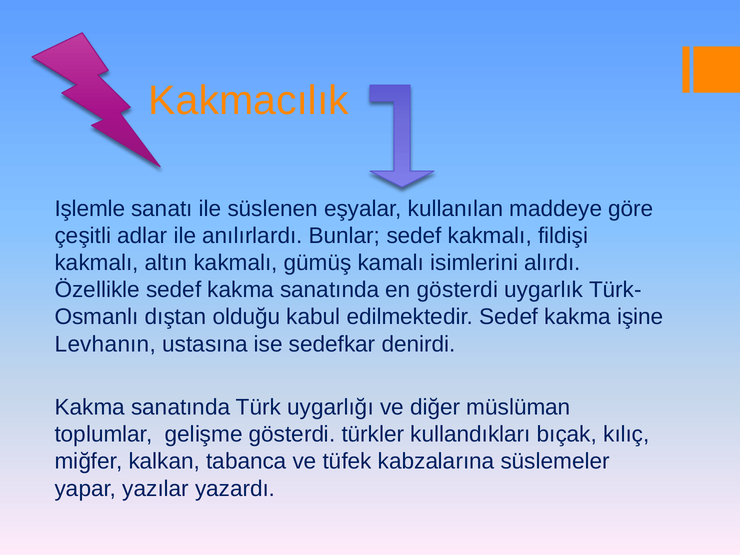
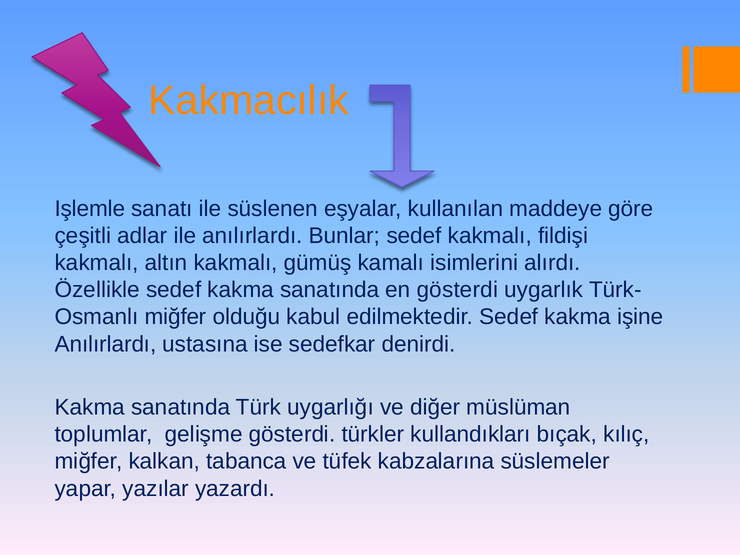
Osmanlı dıştan: dıştan -> miğfer (176, 317)
Levhanın: Levhanın -> Anılırlardı (106, 344)
